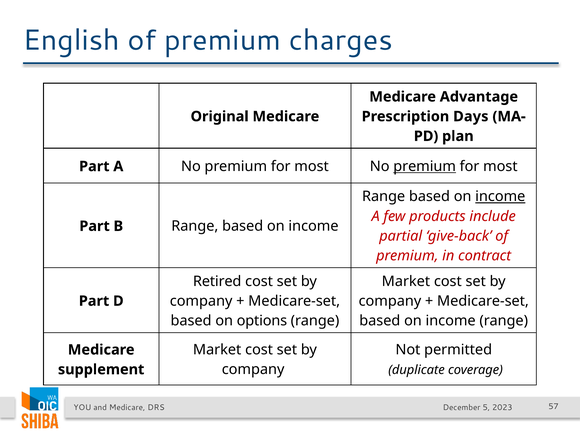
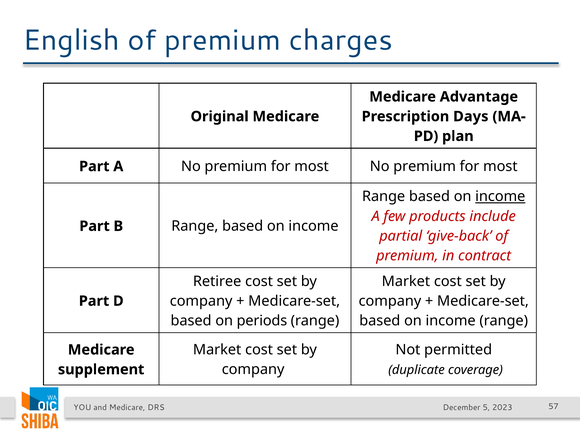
premium underline: present -> none (425, 166)
Retired: Retired -> Retiree (217, 281)
options: options -> periods (262, 321)
